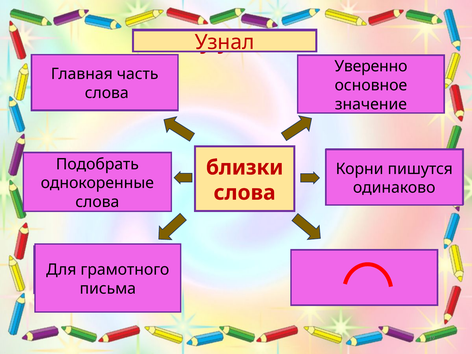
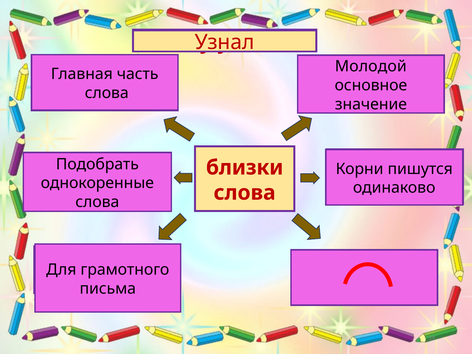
Уверенно: Уверенно -> Молодой (371, 66)
